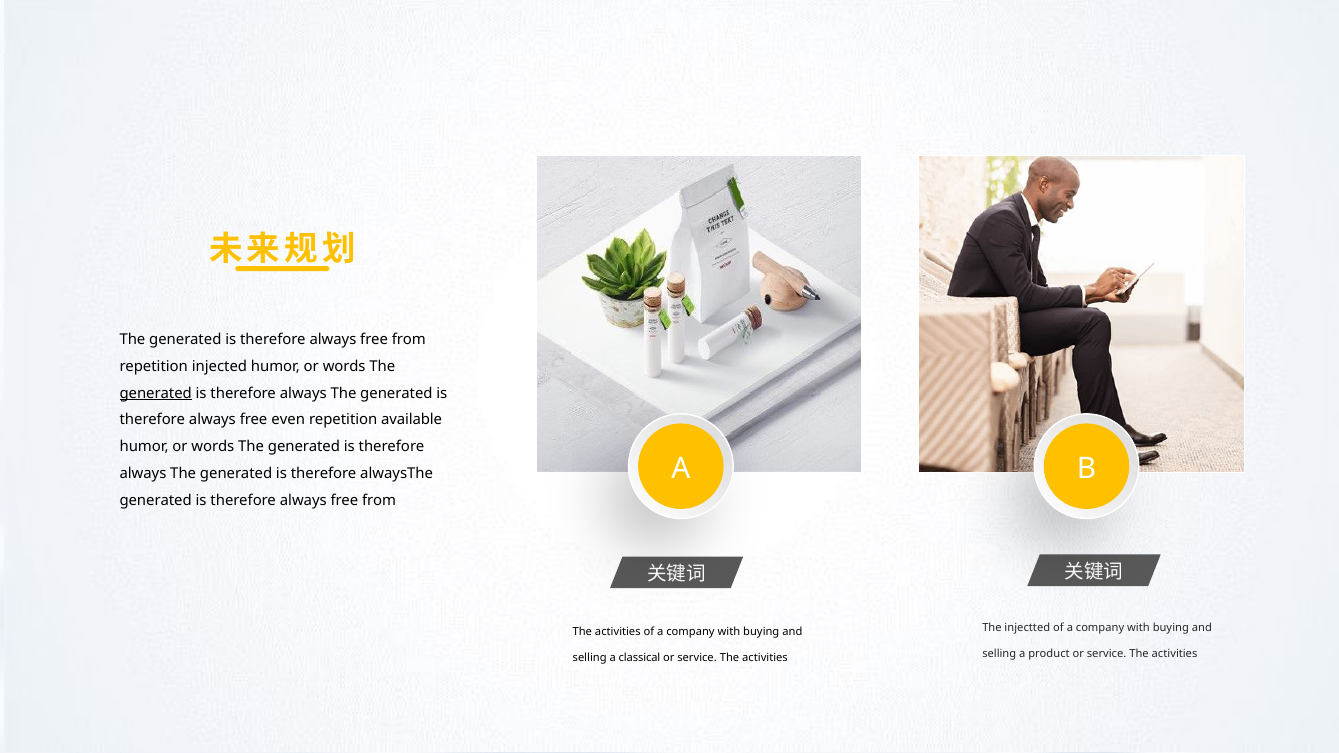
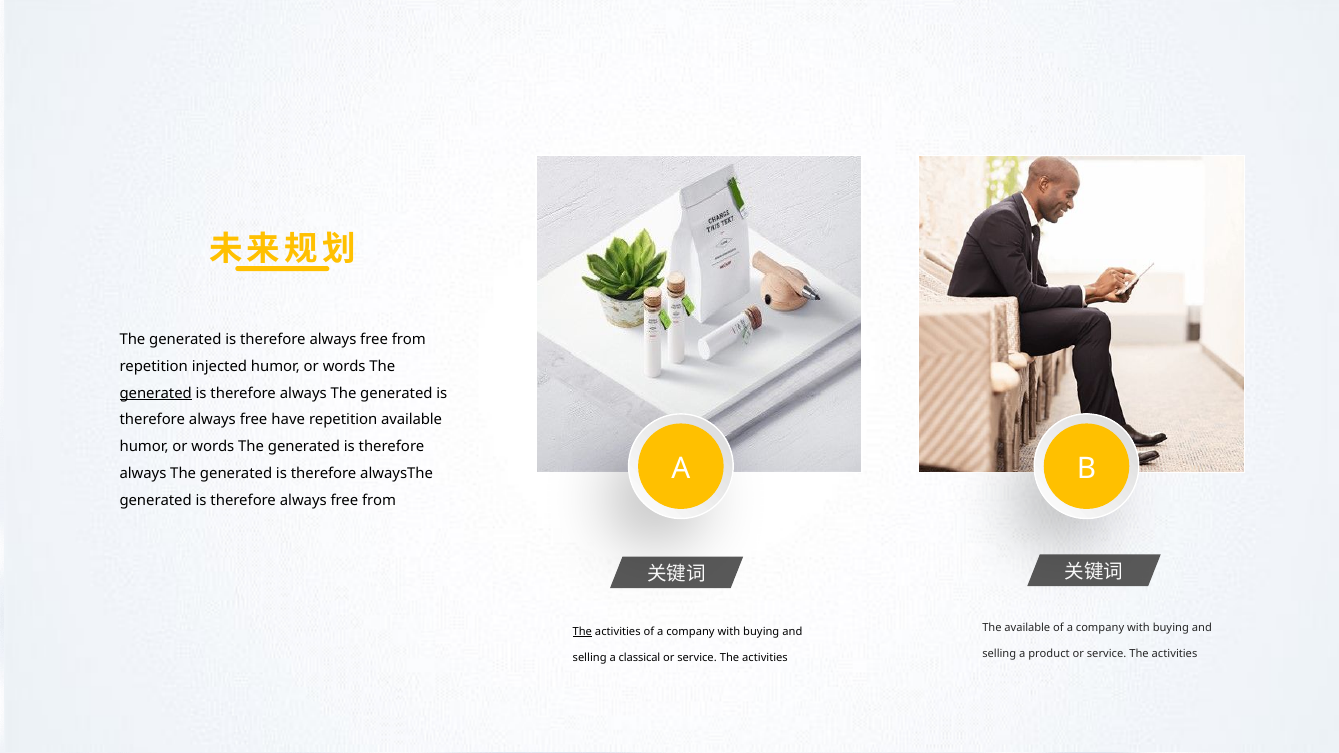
even: even -> have (288, 420)
The injectted: injectted -> available (1027, 628)
The underline: none -> present (582, 632)
